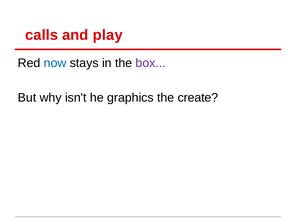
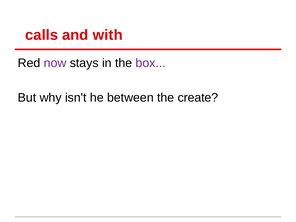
play: play -> with (108, 35)
now colour: blue -> purple (55, 63)
graphics: graphics -> between (130, 98)
